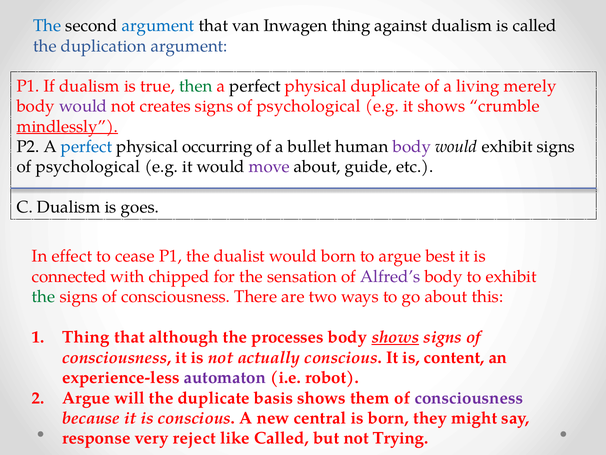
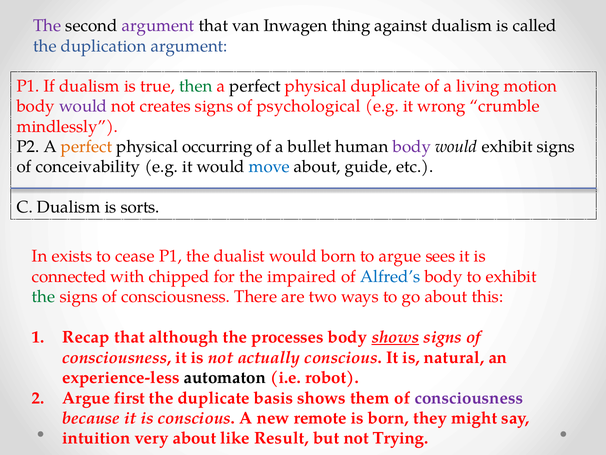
The colour: blue -> purple (47, 26)
argument colour: blue -> purple (158, 26)
merely: merely -> motion (530, 86)
it shows: shows -> wrong (442, 106)
mindlessly underline: present -> none (67, 126)
perfect colour: blue -> orange (87, 147)
psychological: psychological -> conceivability (88, 167)
move colour: purple -> blue (269, 167)
goes: goes -> sorts (140, 207)
effect: effect -> exists (72, 256)
best: best -> sees (440, 256)
sensation: sensation -> impaired (302, 276)
Alfred’s colour: purple -> blue (390, 276)
Thing: Thing -> Recap (86, 337)
content: content -> natural (454, 357)
automaton colour: purple -> black (225, 377)
will: will -> first (130, 398)
central: central -> remote (320, 418)
response: response -> intuition (96, 438)
very reject: reject -> about (194, 438)
like Called: Called -> Result (281, 438)
